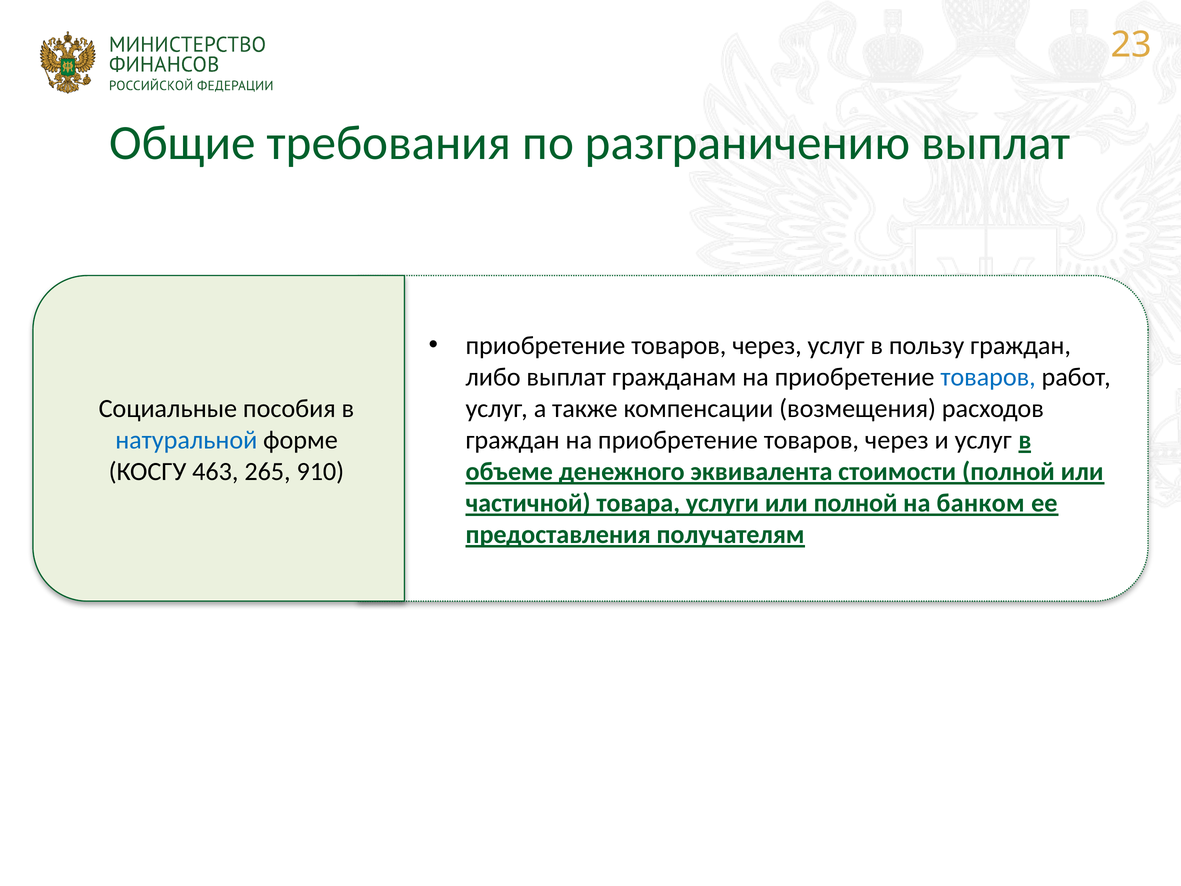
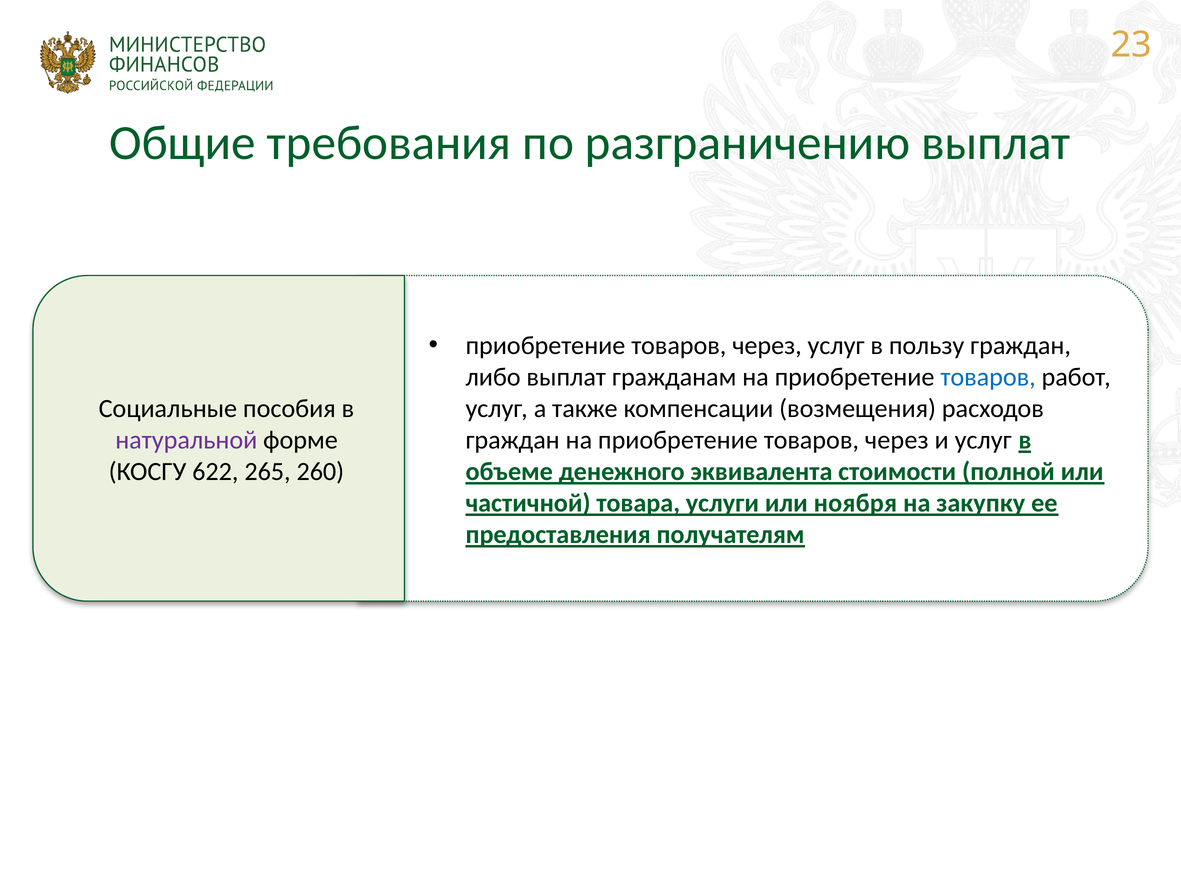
натуральной colour: blue -> purple (186, 440)
463: 463 -> 622 (215, 472)
910: 910 -> 260 (320, 472)
или полной: полной -> ноября (855, 503)
банком: банком -> закупку (981, 503)
